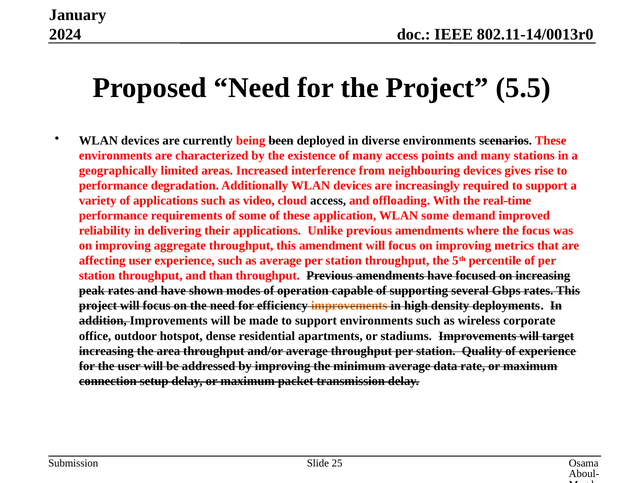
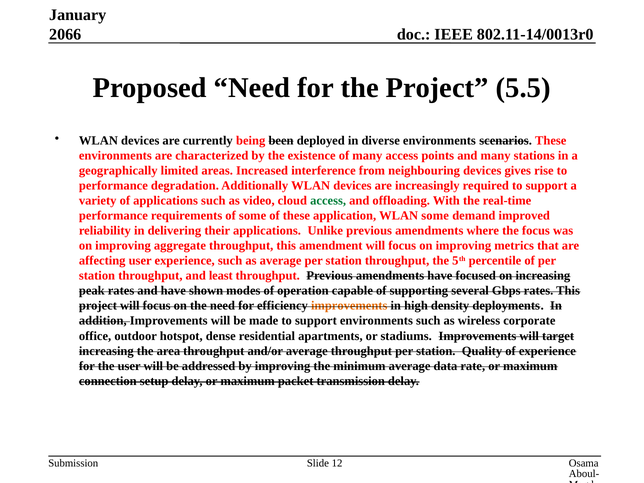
2024: 2024 -> 2066 (65, 34)
access colour: black -> green (328, 201)
than: than -> least (221, 276)
25: 25 -> 12 (337, 463)
